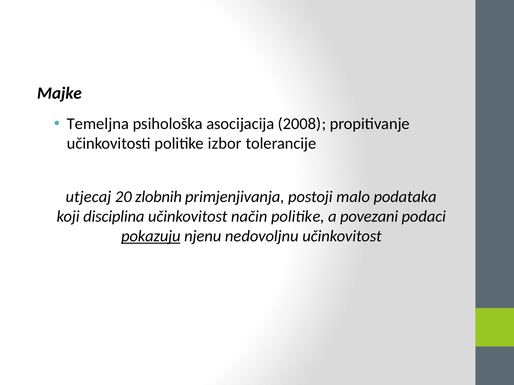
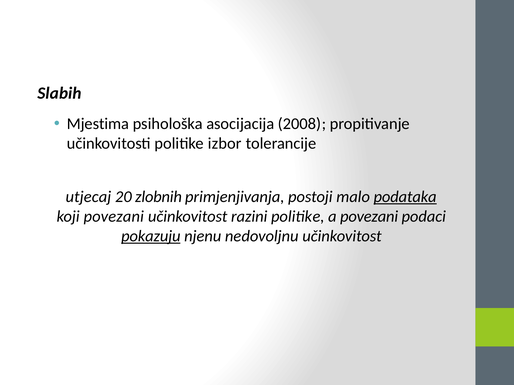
Majke: Majke -> Slabih (59, 93)
Temeljna: Temeljna -> Mjestima (98, 124)
podataka underline: none -> present (405, 197)
koji disciplina: disciplina -> povezani (114, 217)
način: način -> razini (249, 217)
